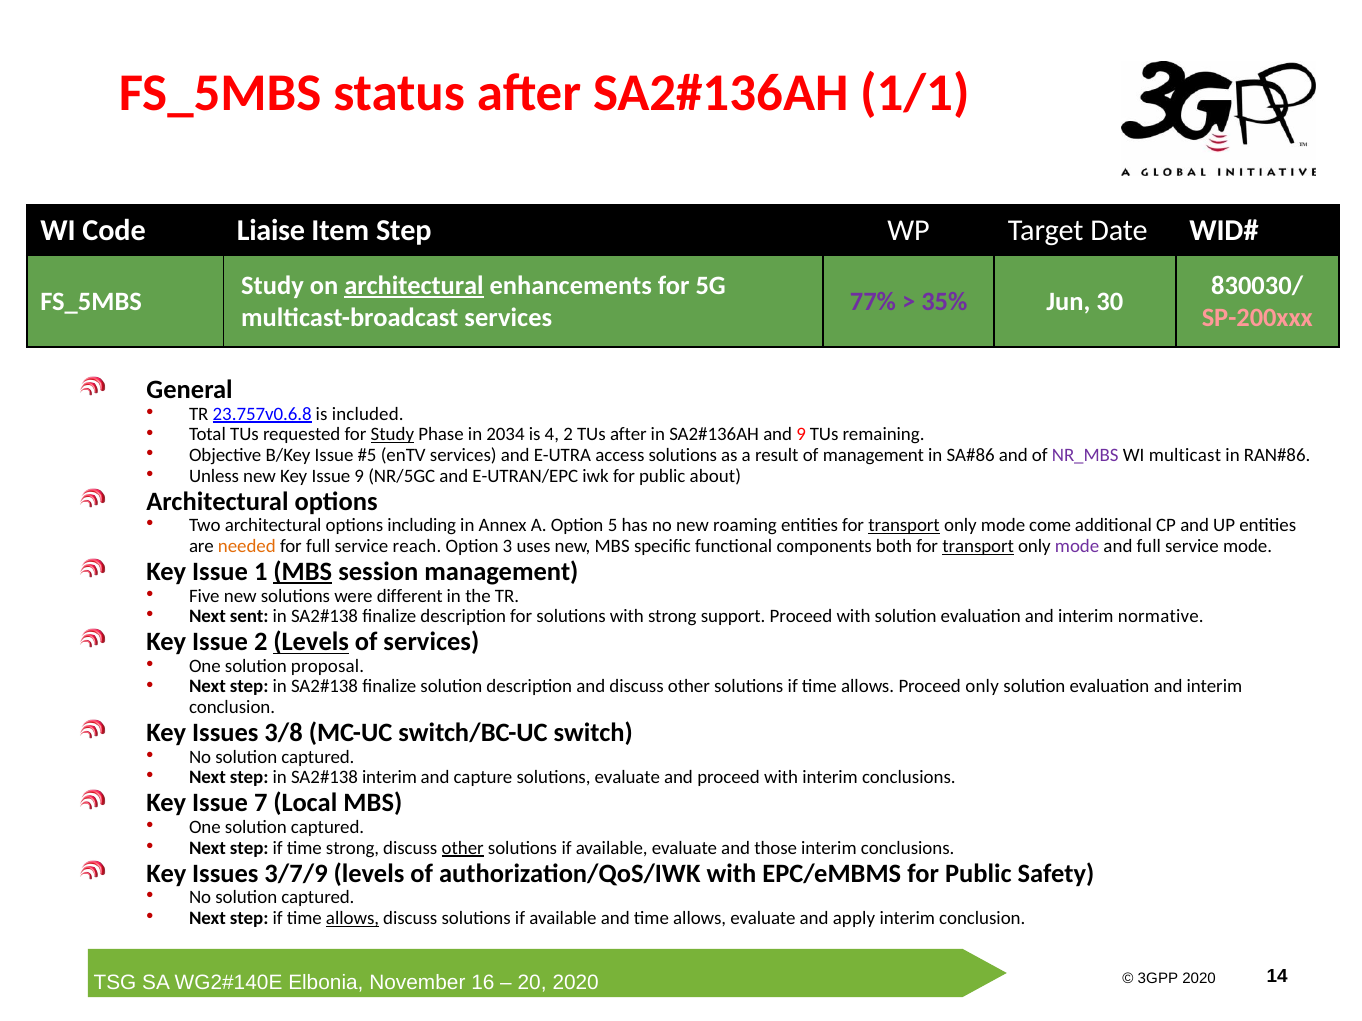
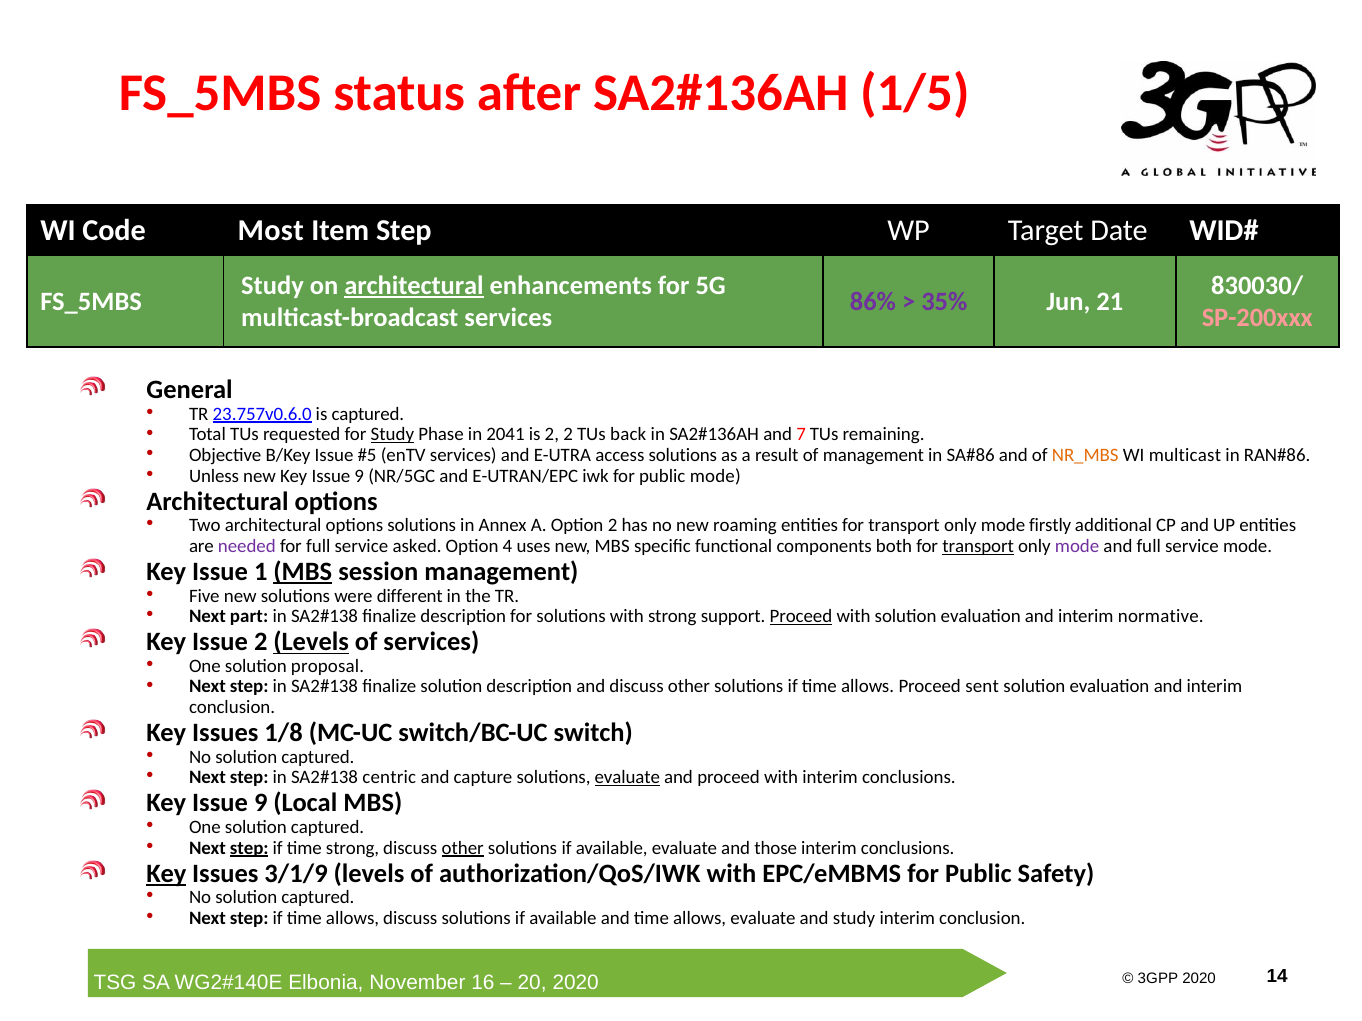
1/1: 1/1 -> 1/5 (915, 93)
Liaise: Liaise -> Most (271, 231)
77%: 77% -> 86% (873, 302)
30: 30 -> 21 (1110, 302)
23.757v0.6.8: 23.757v0.6.8 -> 23.757v0.6.0 (262, 414)
is included: included -> captured (368, 414)
2034: 2034 -> 2041 (505, 435)
is 4: 4 -> 2 (552, 435)
TUs after: after -> back (628, 435)
and 9: 9 -> 7 (801, 435)
NR_MBS colour: purple -> orange (1085, 456)
public about: about -> mode (715, 476)
options including: including -> solutions (422, 526)
Option 5: 5 -> 2 (613, 526)
transport underline: present -> none (904, 526)
come: come -> firstly (1050, 526)
needed colour: orange -> purple (247, 546)
reach: reach -> asked (417, 546)
3: 3 -> 4 (507, 546)
sent: sent -> part (249, 617)
Proceed underline: none -> present (801, 617)
Proceed only: only -> sent (982, 687)
3/8: 3/8 -> 1/8 (284, 733)
interim: interim -> centric (389, 778)
evaluate underline: none -> present (627, 778)
7: 7 -> 9 (261, 803)
step underline: none -> present (249, 848)
Key underline: none -> present (166, 874)
3/7/9: 3/7/9 -> 3/1/9 (296, 874)
allows underline: present -> none (353, 919)
and apply: apply -> study (854, 919)
